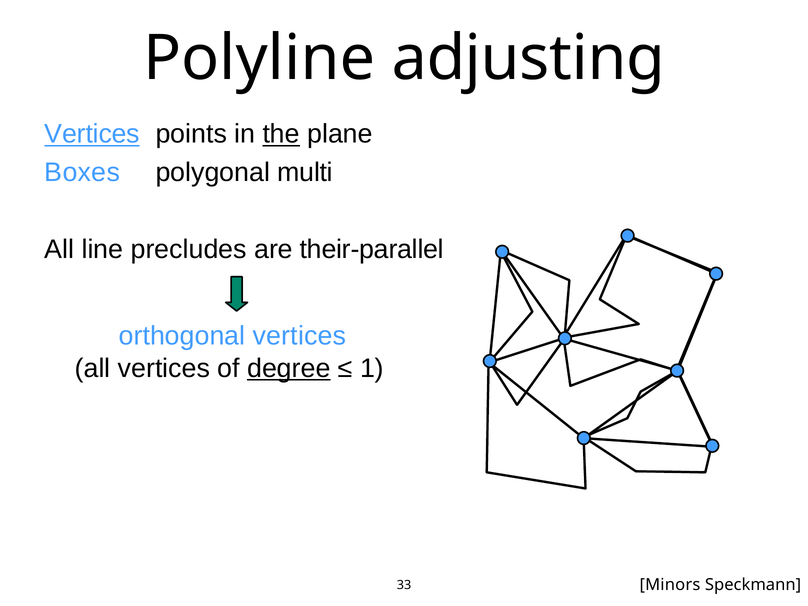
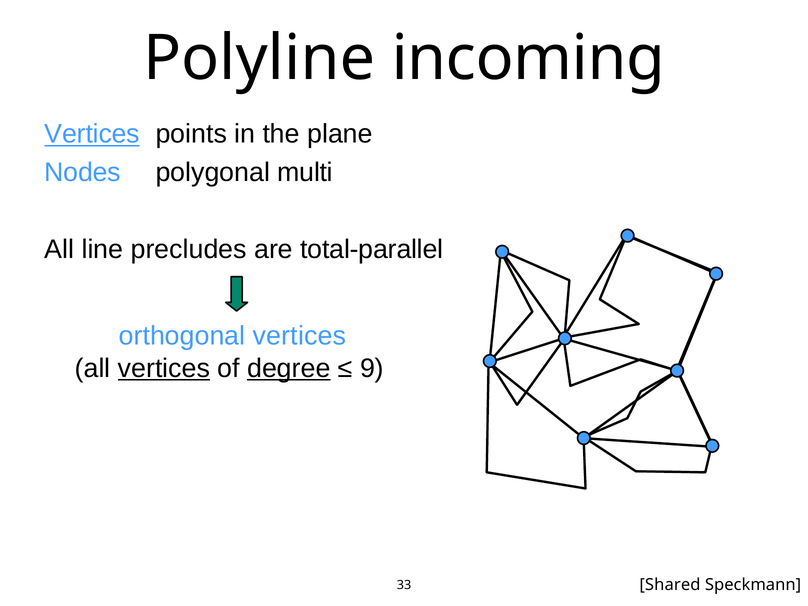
adjusting: adjusting -> incoming (528, 58)
the underline: present -> none (281, 134)
Boxes: Boxes -> Nodes (83, 173)
their-parallel: their-parallel -> total-parallel (372, 250)
vertices underline: none -> present (164, 368)
1: 1 -> 9 (372, 368)
Minors: Minors -> Shared (670, 585)
